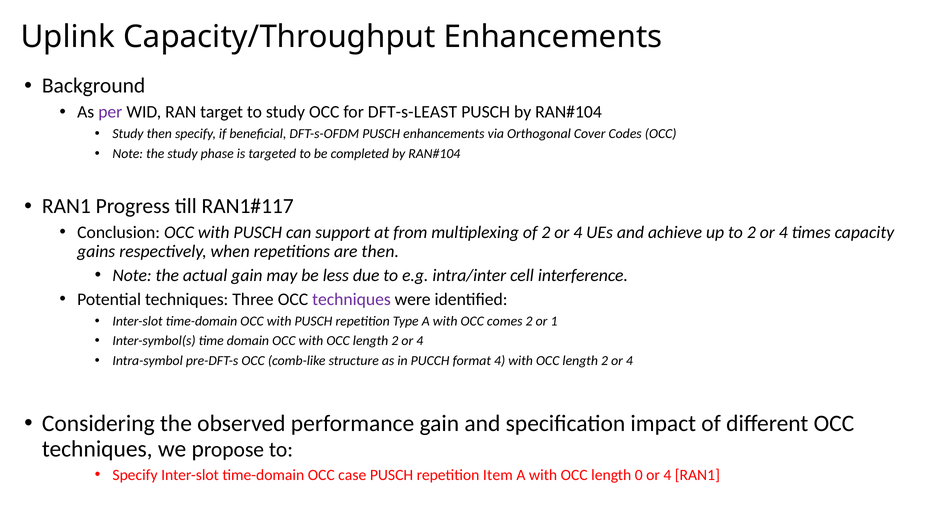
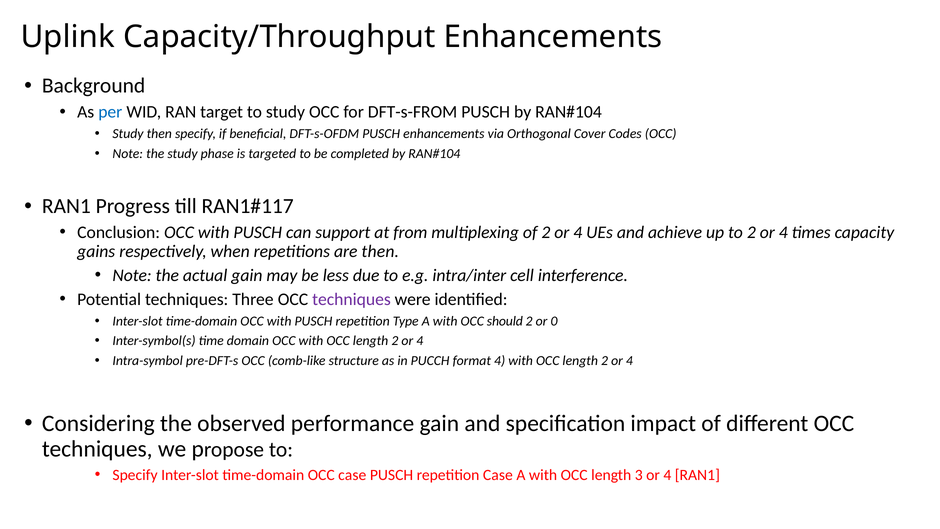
per colour: purple -> blue (110, 112)
DFT-s-LEAST: DFT-s-LEAST -> DFT-s-FROM (413, 112)
comes: comes -> should (505, 321)
1: 1 -> 0 (554, 321)
repetition Item: Item -> Case (498, 475)
0: 0 -> 3 (639, 475)
